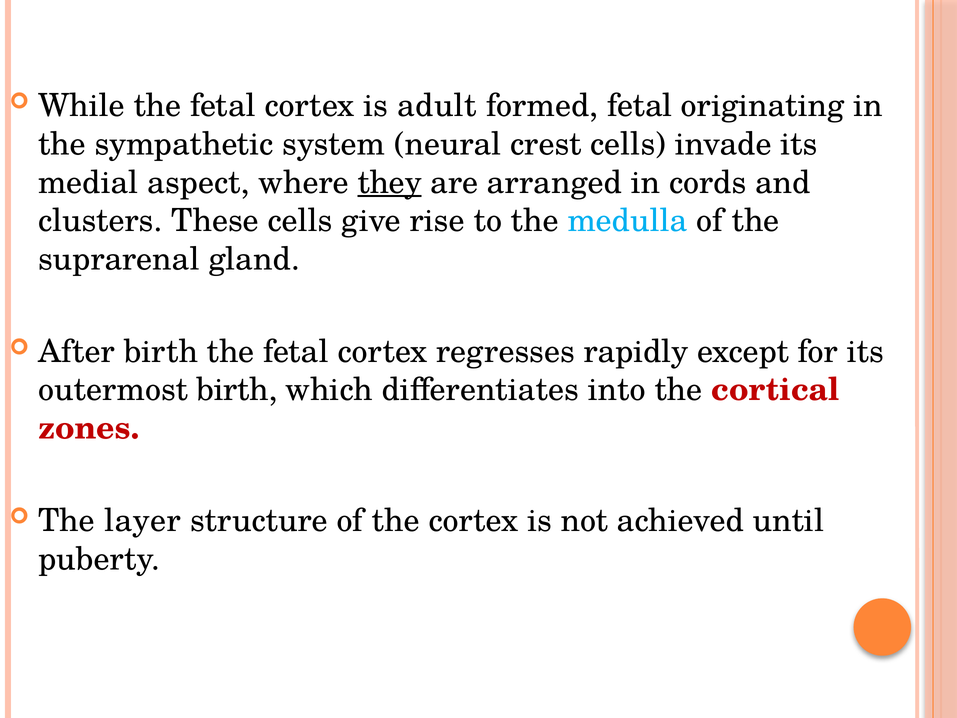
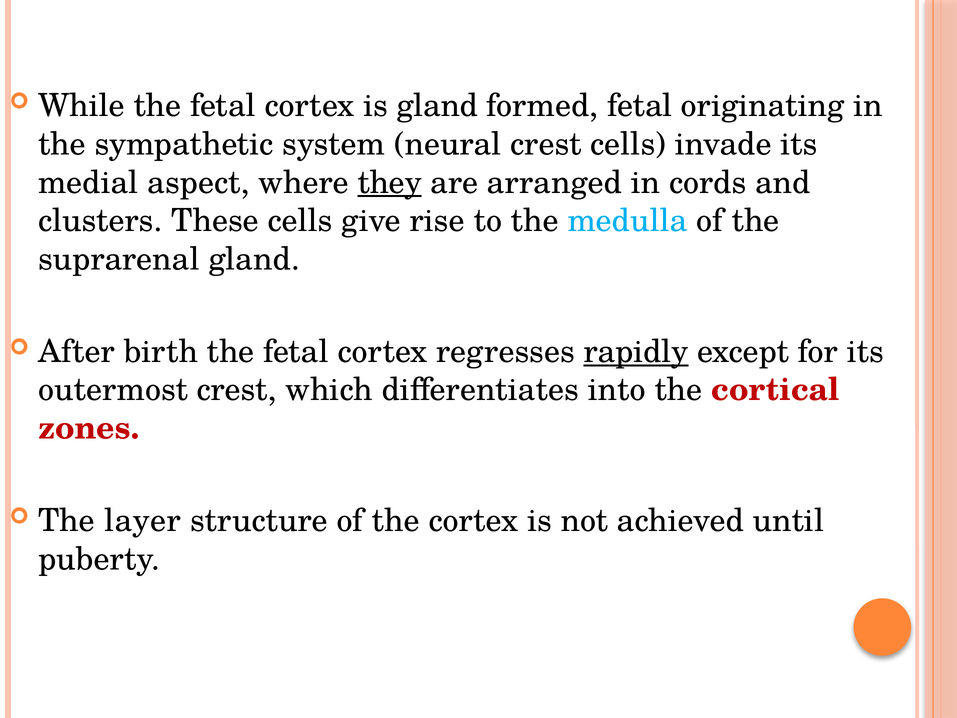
is adult: adult -> gland (437, 106)
rapidly underline: none -> present (636, 352)
outermost birth: birth -> crest (237, 390)
